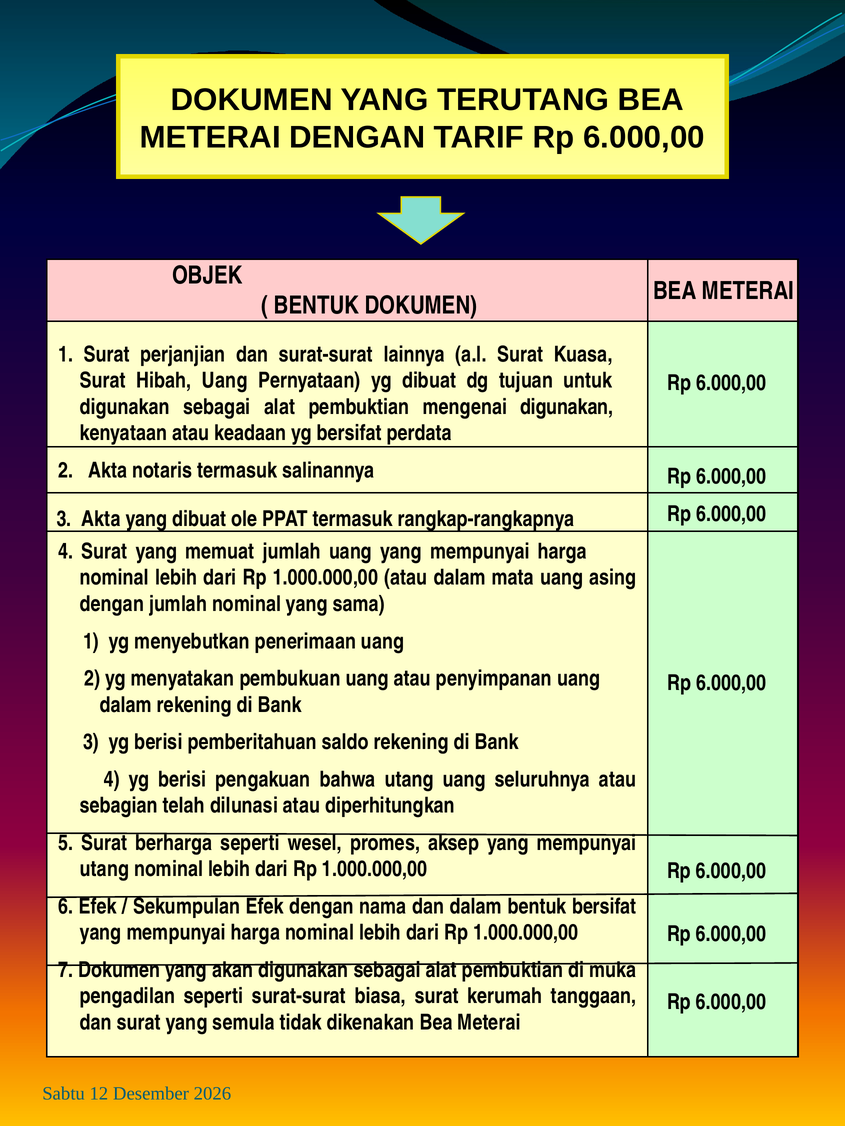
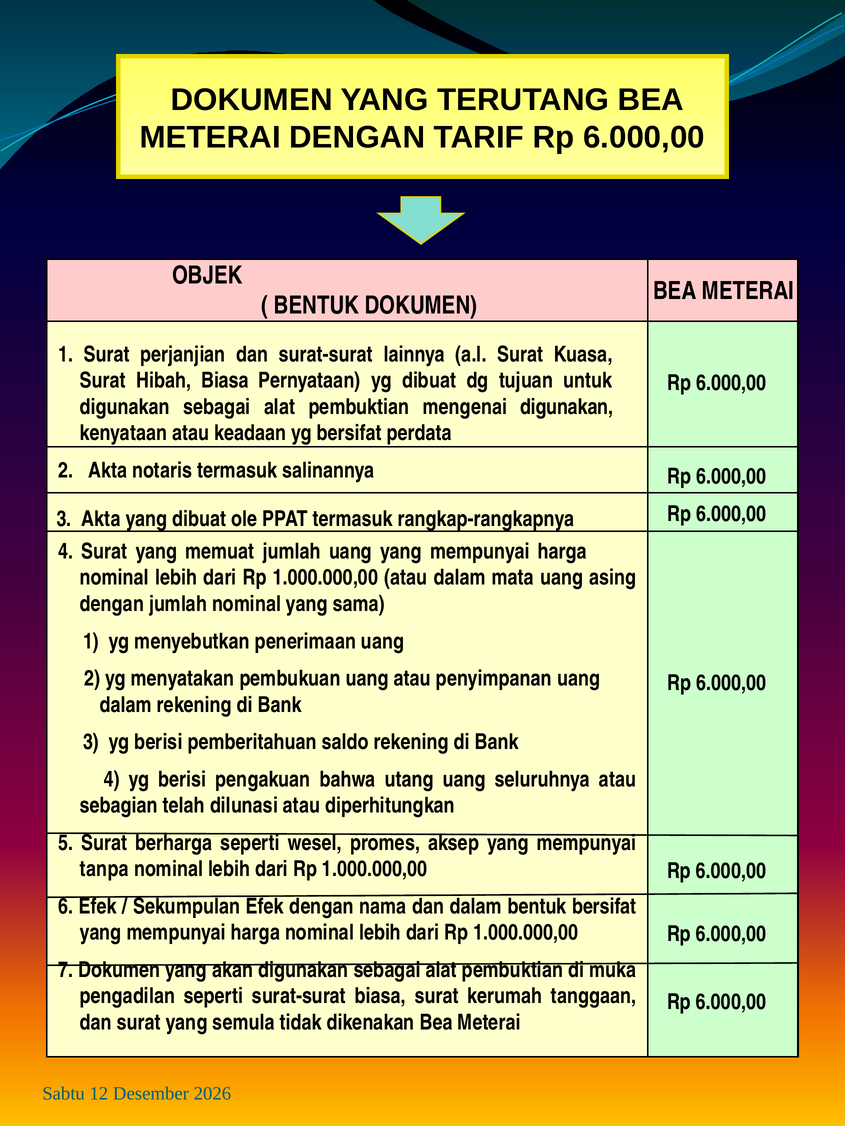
Hibah Uang: Uang -> Biasa (225, 381)
utang: utang -> tanpa (104, 870)
